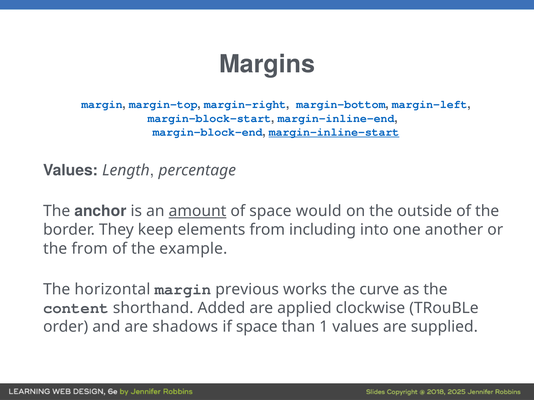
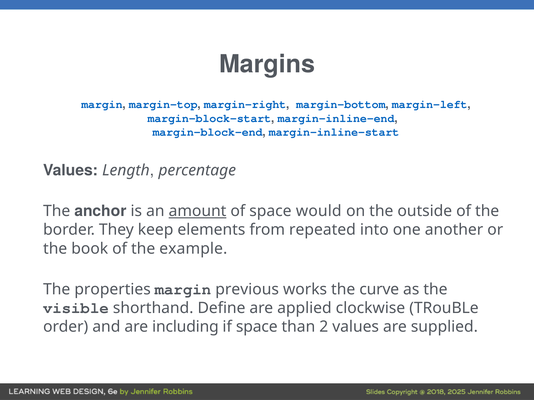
margin-inline-start underline: present -> none (334, 132)
including: including -> repeated (322, 230)
the from: from -> book (90, 249)
horizontal: horizontal -> properties (113, 290)
content: content -> visible (76, 308)
Added: Added -> Define (221, 308)
shadows: shadows -> including (185, 327)
1: 1 -> 2 (324, 327)
